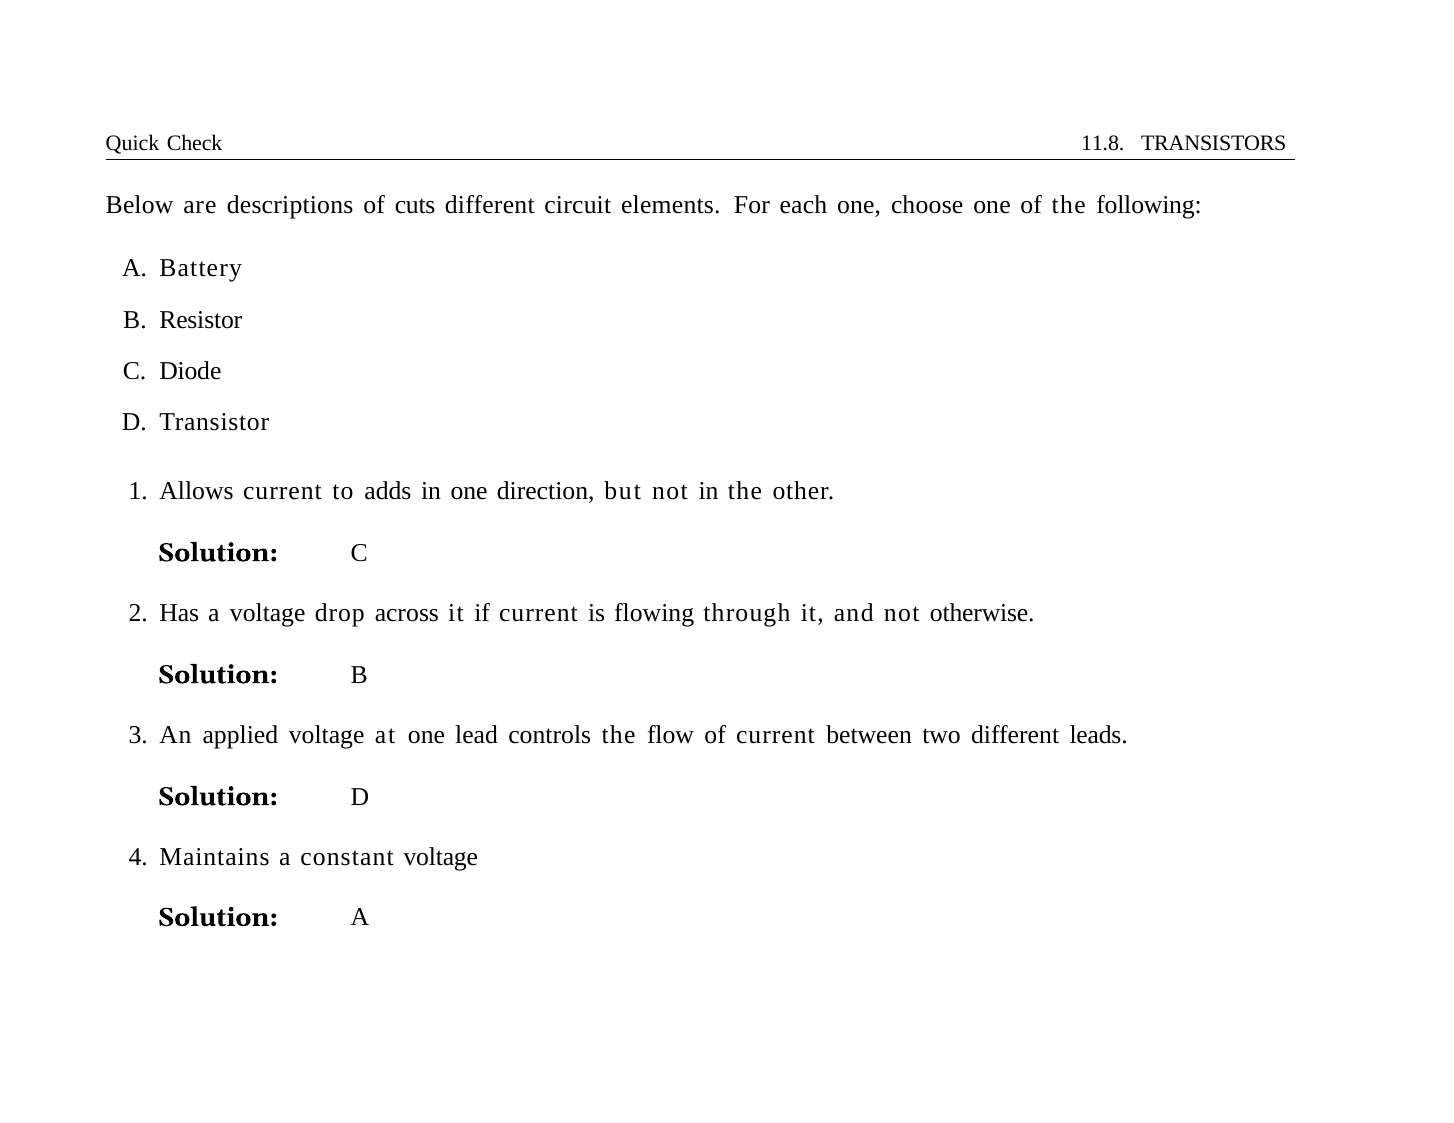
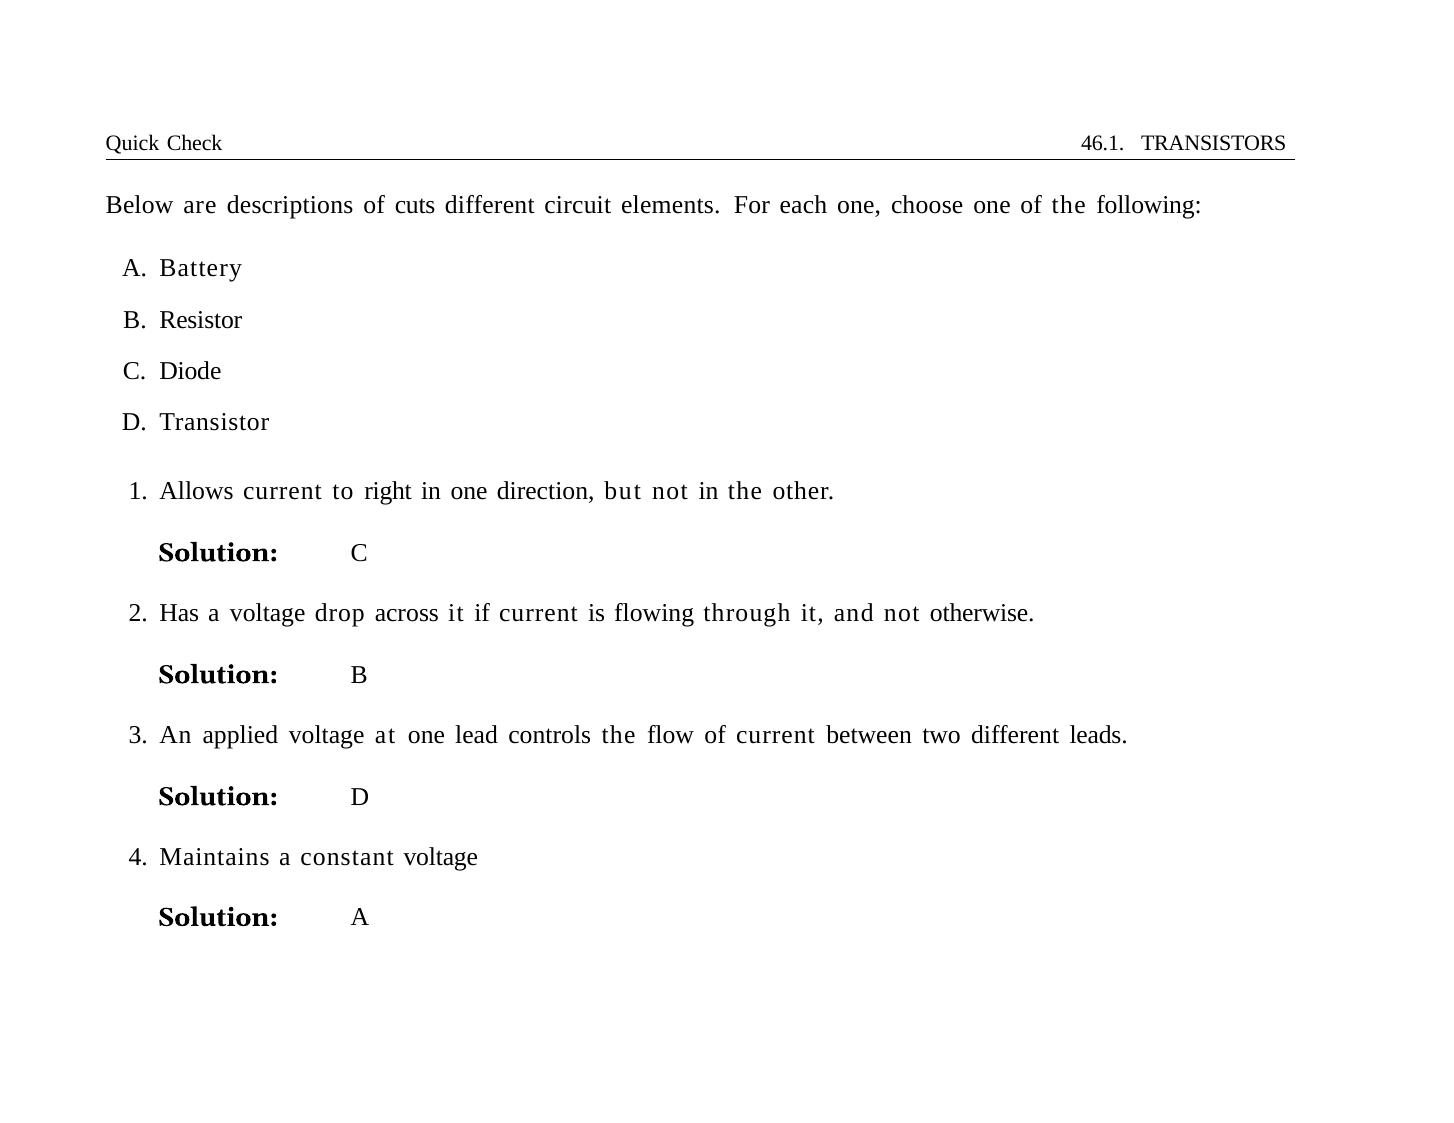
11.8: 11.8 -> 46.1 (1103, 143)
adds: adds -> right (388, 491)
